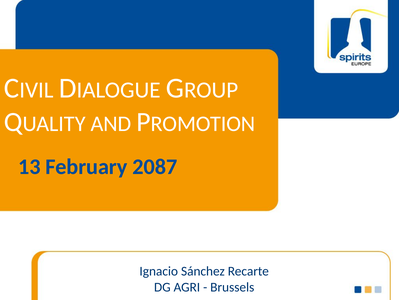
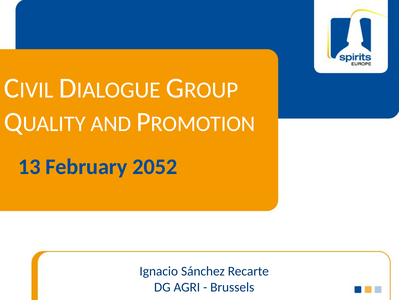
2087: 2087 -> 2052 (155, 166)
